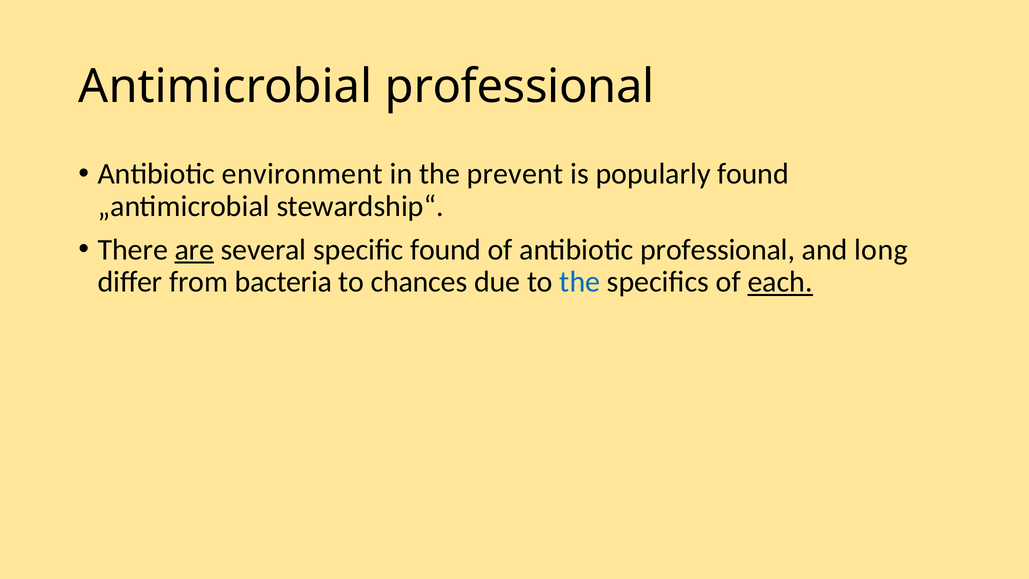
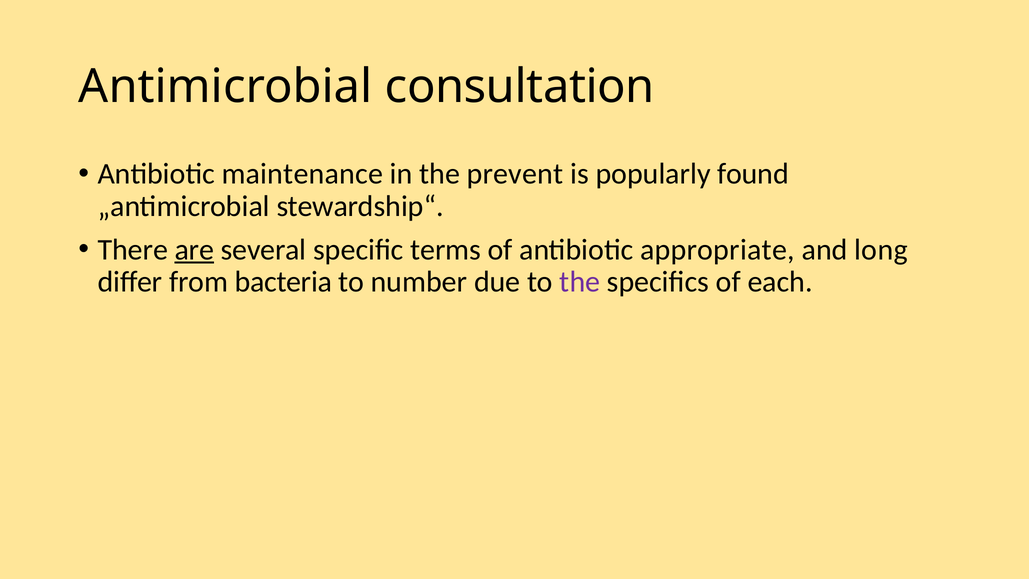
Antimicrobial professional: professional -> consultation (520, 86)
environment: environment -> maintenance (302, 174)
specific found: found -> terms (446, 250)
antibiotic professional: professional -> appropriate (717, 250)
chances: chances -> number (419, 282)
the colour: blue -> purple (580, 282)
each underline: present -> none (780, 282)
